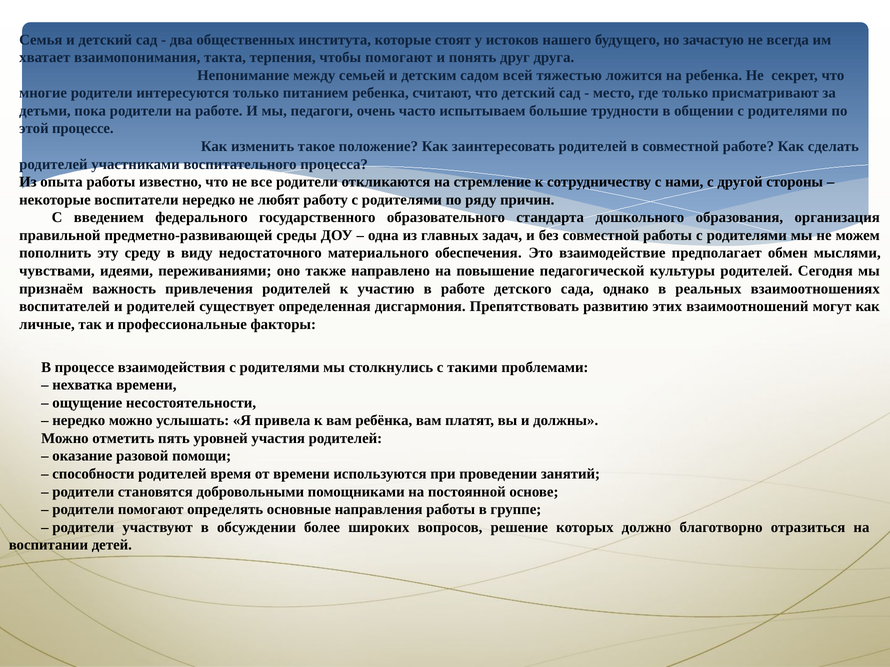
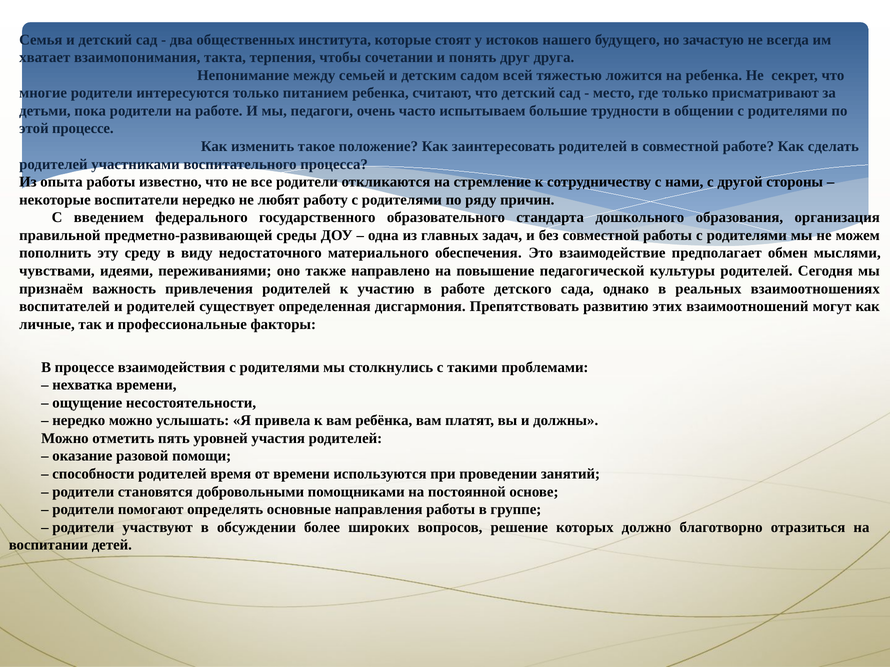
чтобы помогают: помогают -> сочетании (399, 57)
